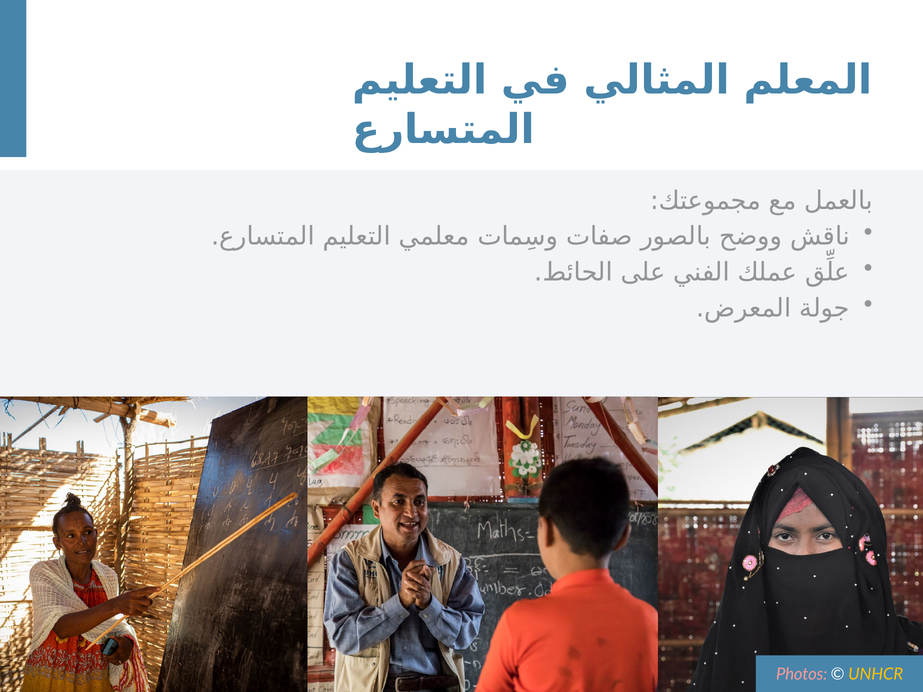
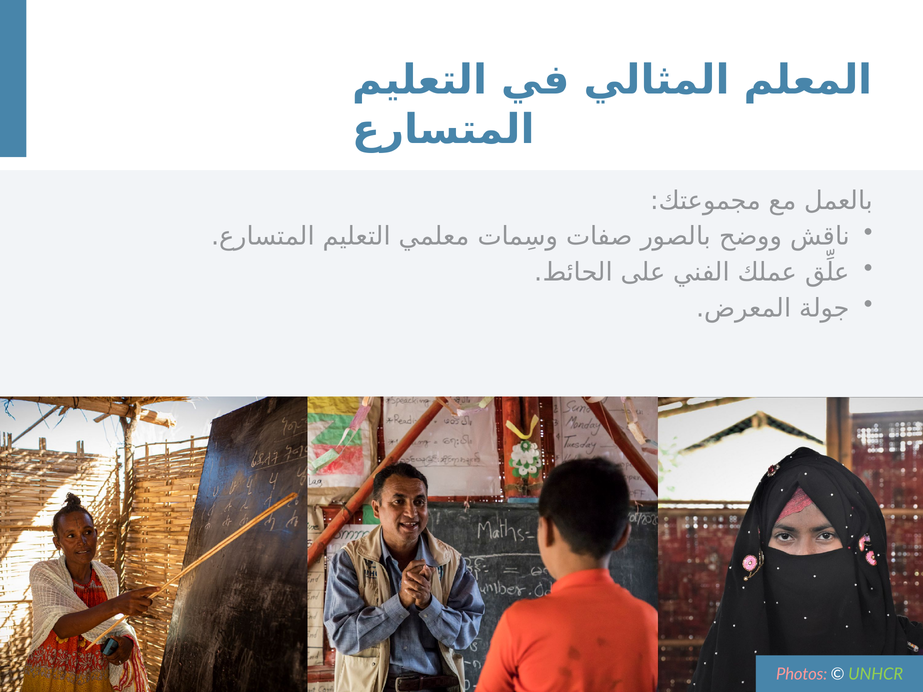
UNHCR colour: yellow -> light green (876, 674)
